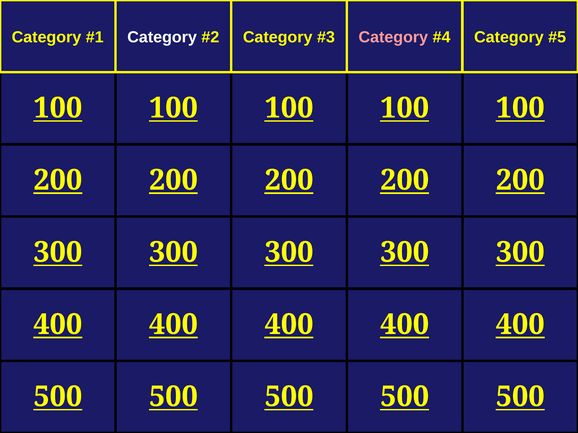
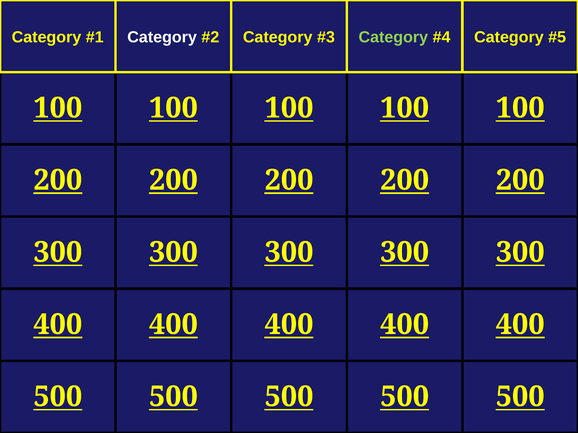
Category colour: pink -> light green (393, 37)
